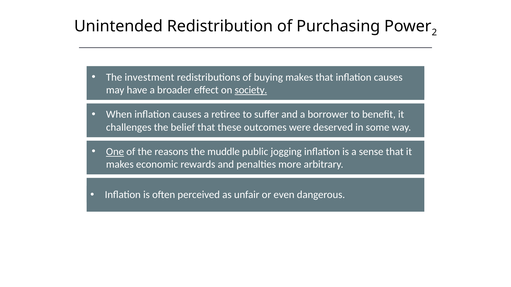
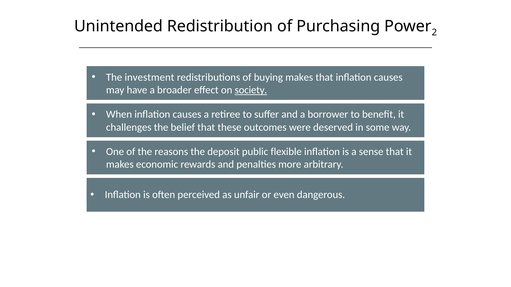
One underline: present -> none (115, 152)
muddle: muddle -> deposit (223, 152)
jogging: jogging -> flexible (286, 152)
